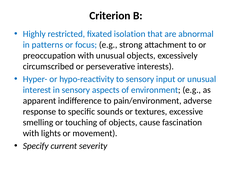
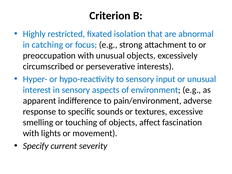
patterns: patterns -> catching (47, 45)
cause: cause -> affect (150, 122)
